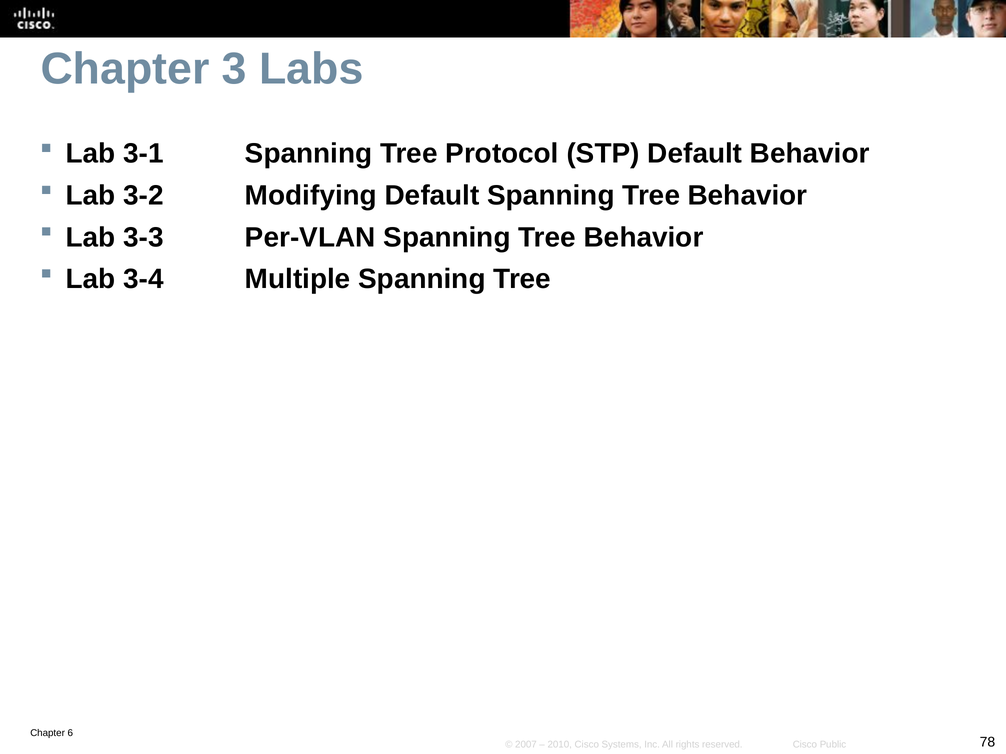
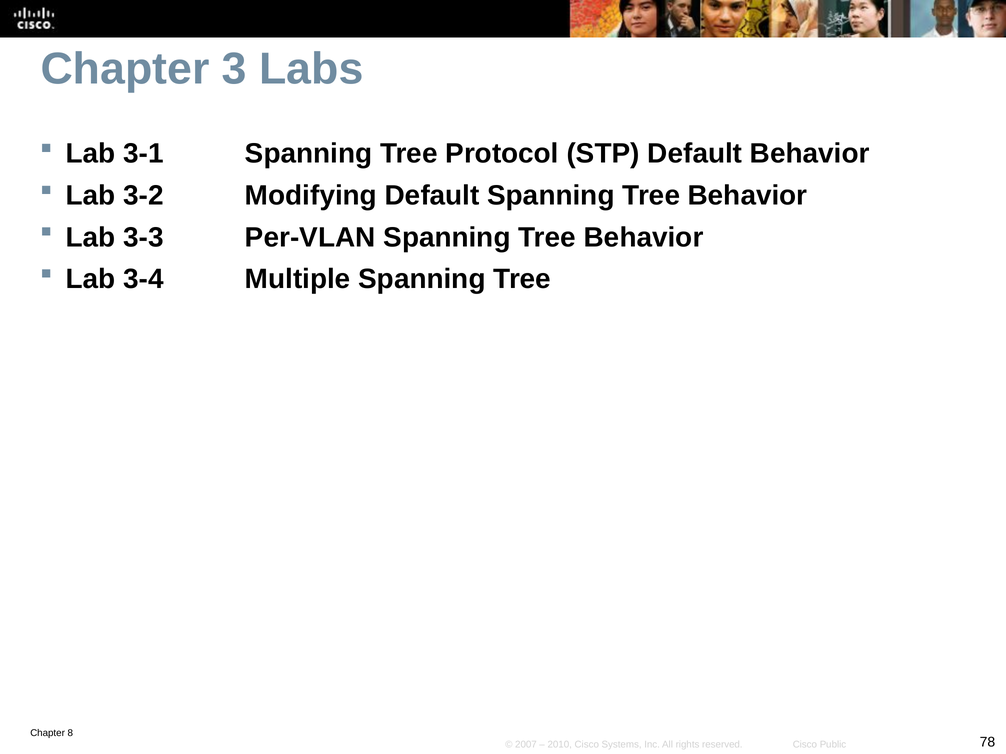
6: 6 -> 8 (70, 733)
